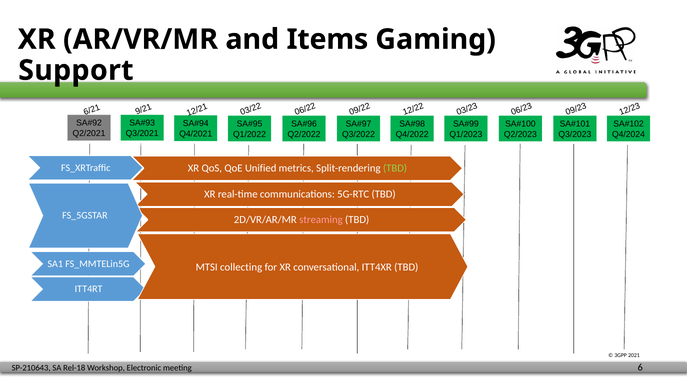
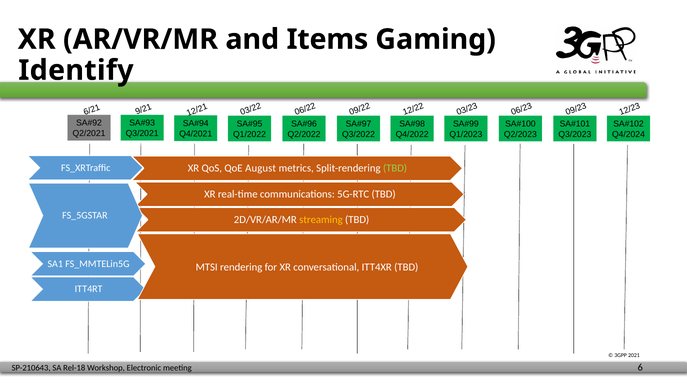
Support: Support -> Identify (76, 70)
Unified: Unified -> August (261, 168)
streaming colour: pink -> yellow (321, 220)
collecting: collecting -> rendering (241, 267)
